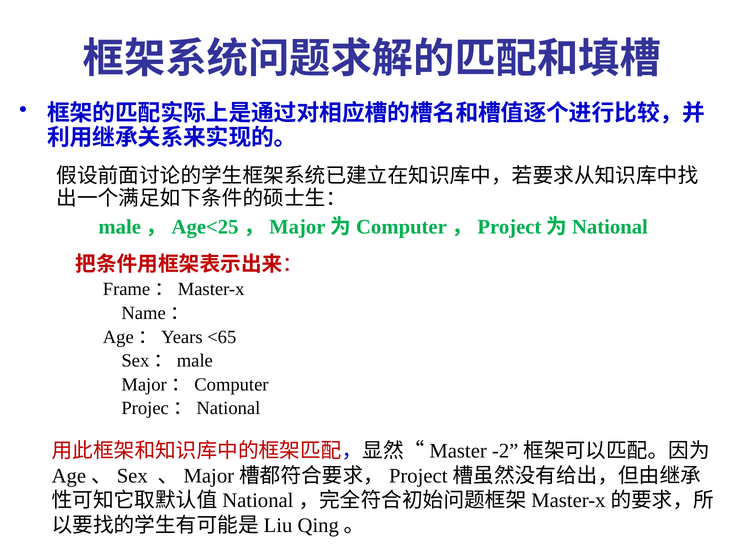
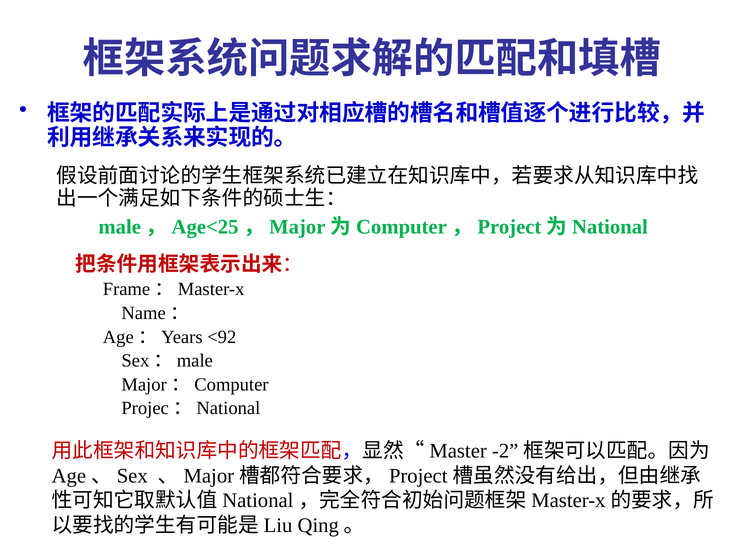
<65: <65 -> <92 (222, 337)
